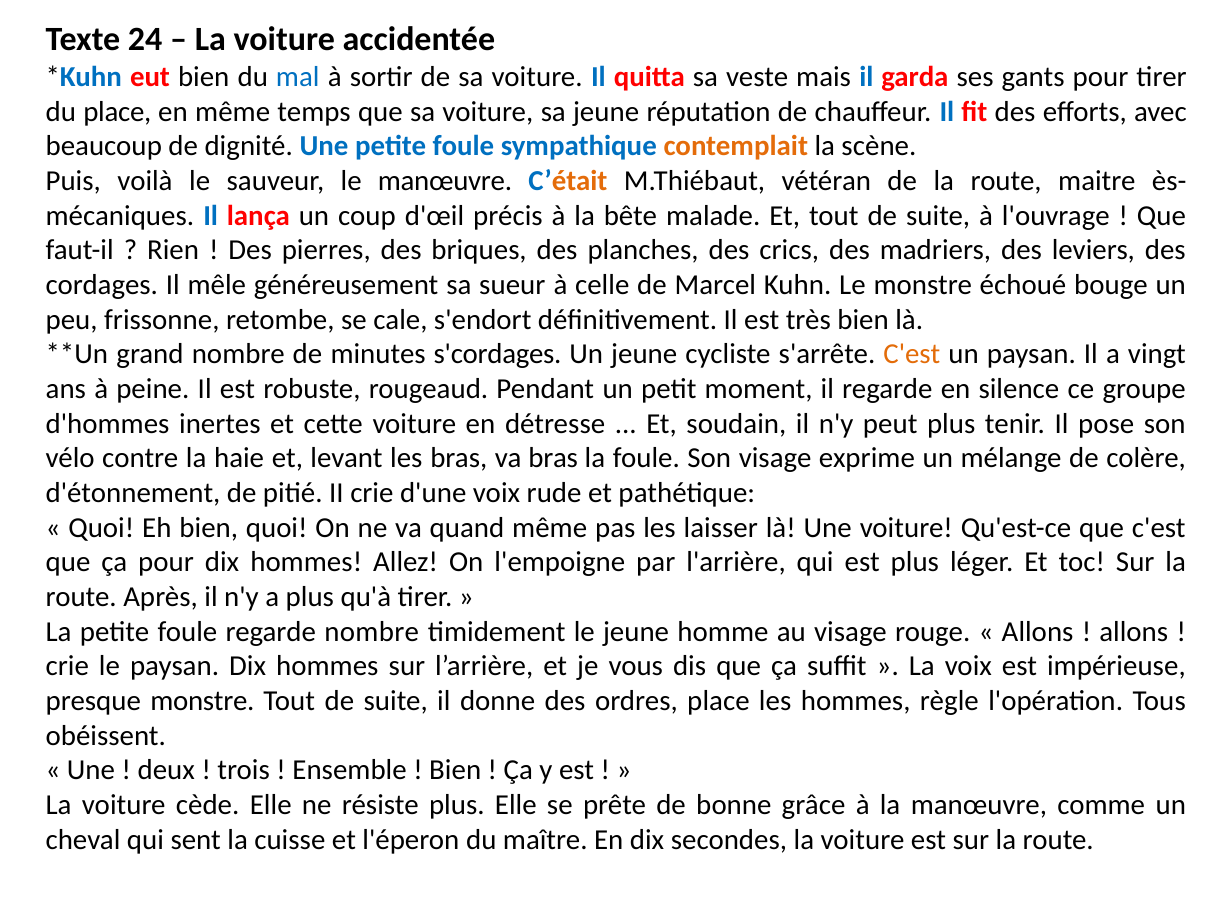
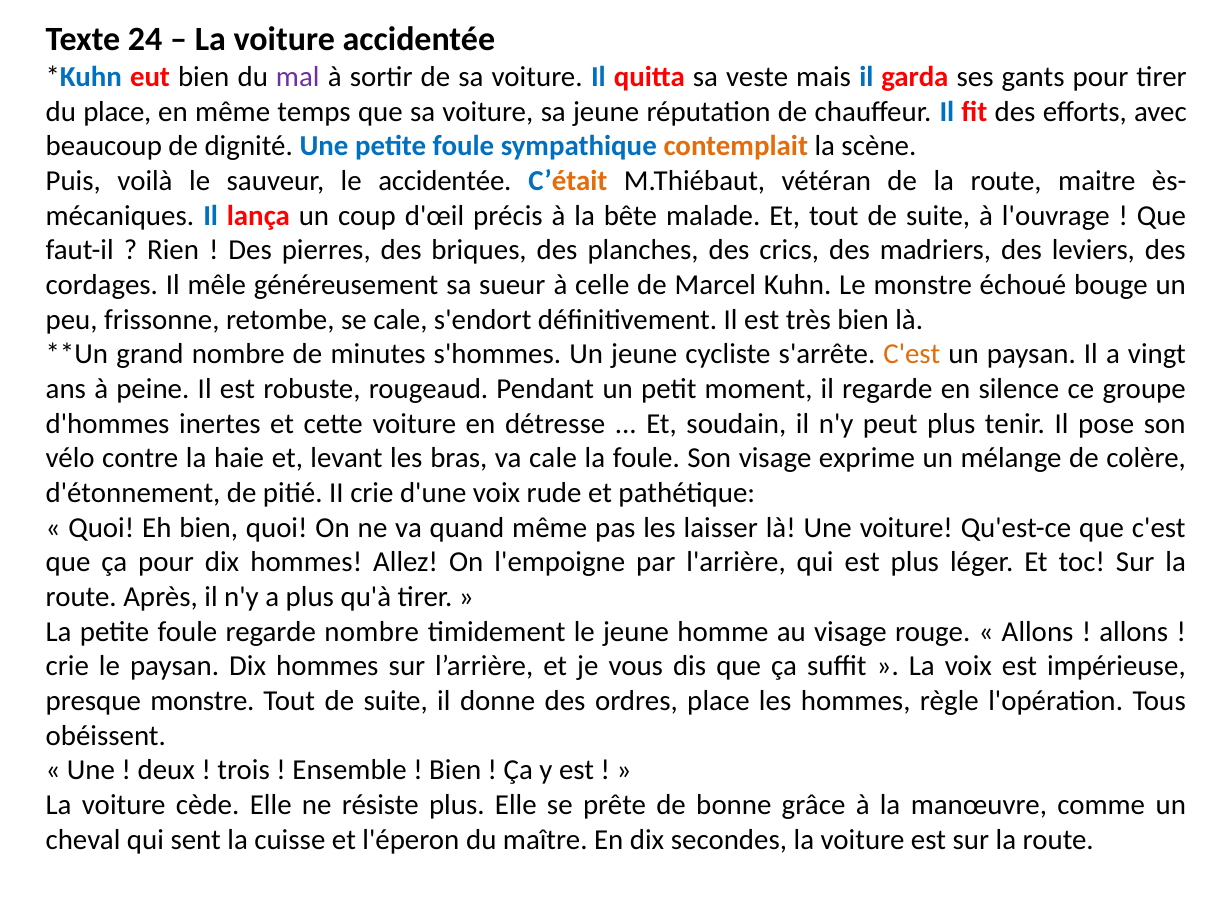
mal colour: blue -> purple (298, 77)
le manœuvre: manœuvre -> accidentée (445, 181)
s'cordages: s'cordages -> s'hommes (497, 354)
va bras: bras -> cale (553, 458)
